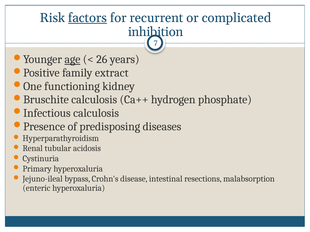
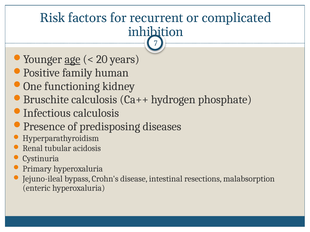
factors underline: present -> none (88, 18)
26: 26 -> 20 (102, 60)
extract: extract -> human (112, 73)
